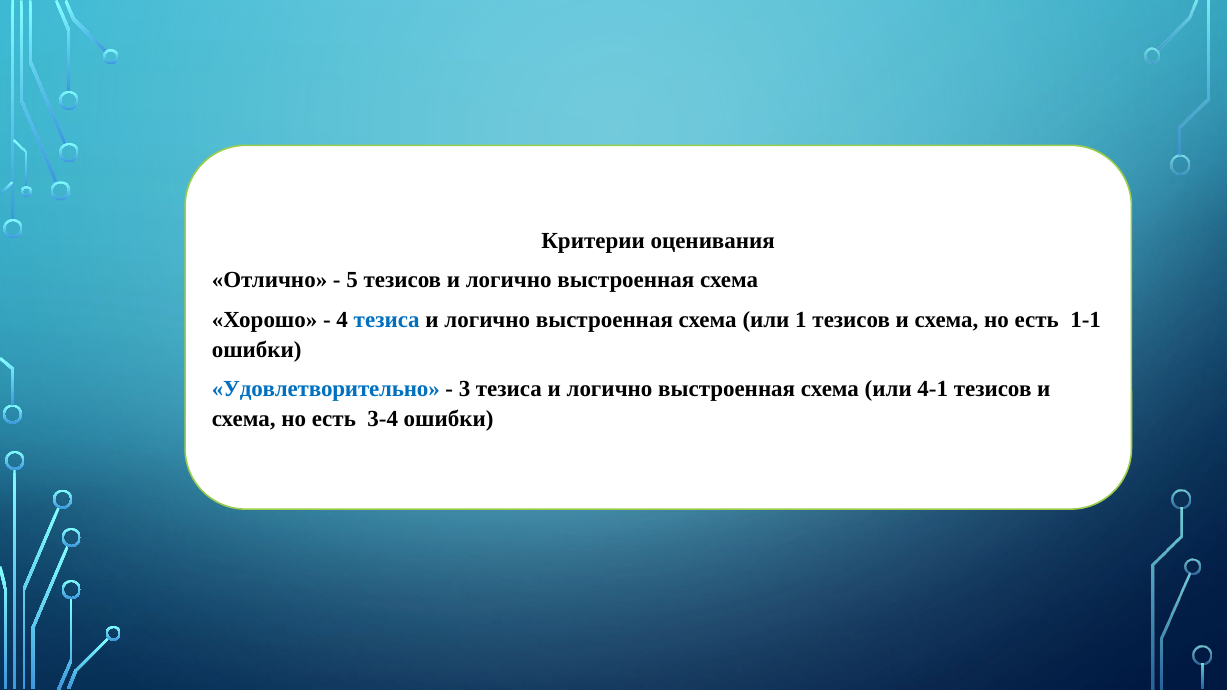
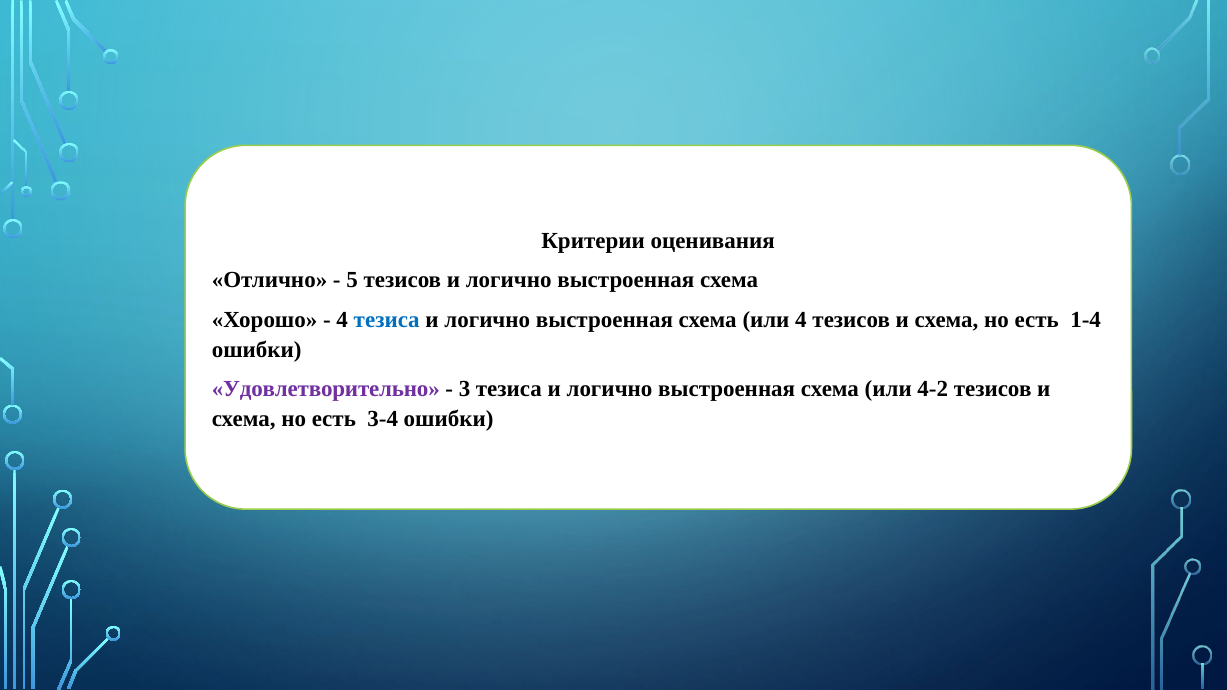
или 1: 1 -> 4 (801, 320)
1-1: 1-1 -> 1-4 (1086, 320)
Удовлетворительно colour: blue -> purple (326, 389)
4-1: 4-1 -> 4-2 (933, 389)
